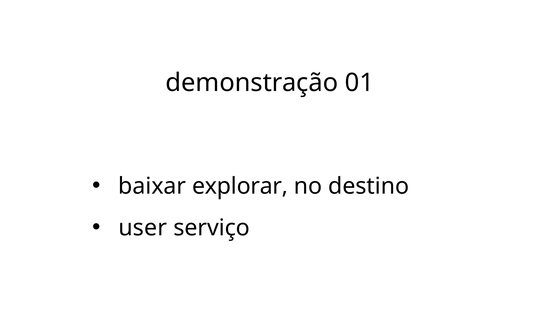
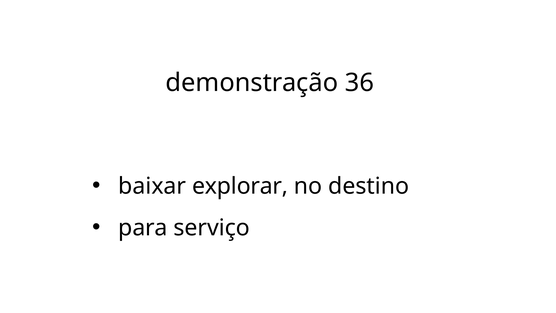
01: 01 -> 36 (359, 83)
user: user -> para (143, 228)
